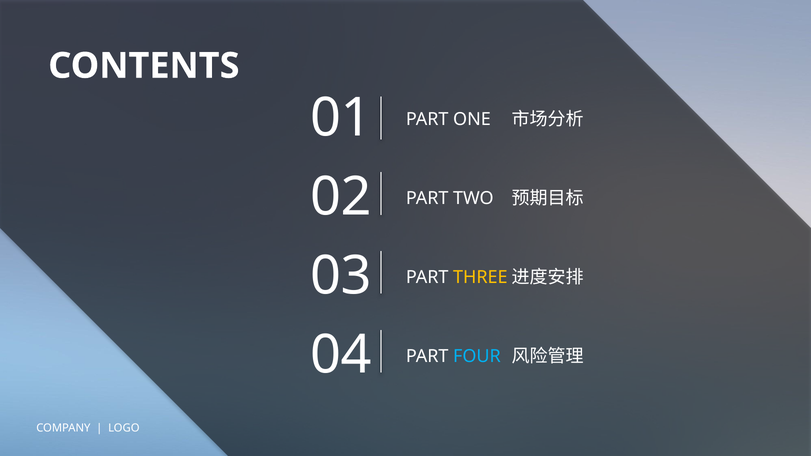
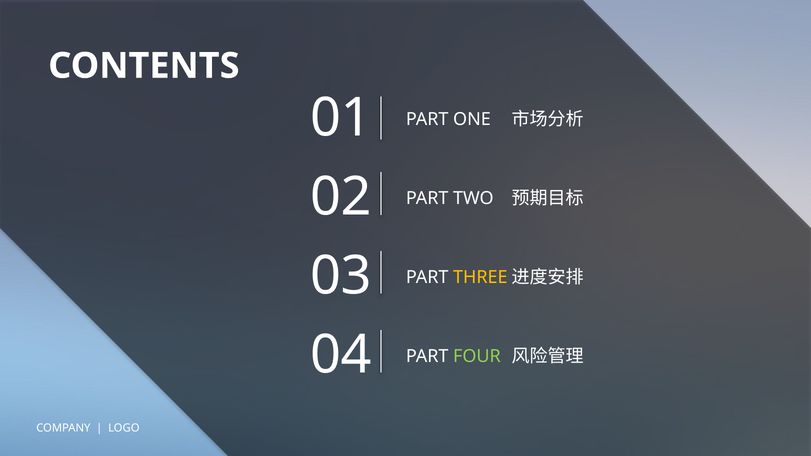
FOUR colour: light blue -> light green (477, 356)
